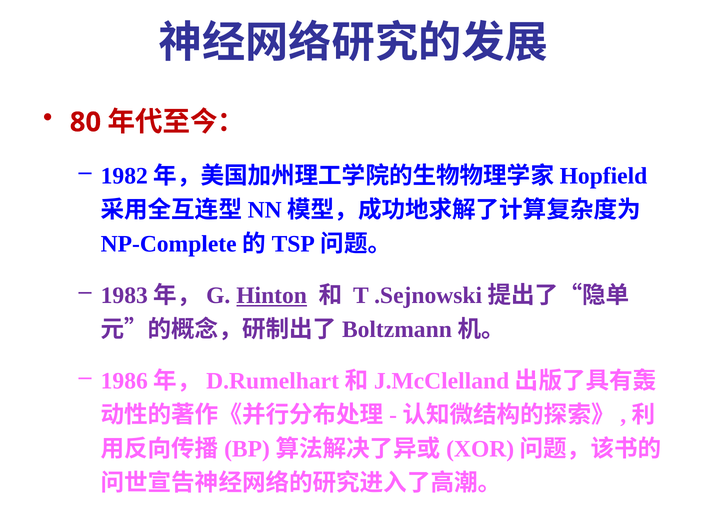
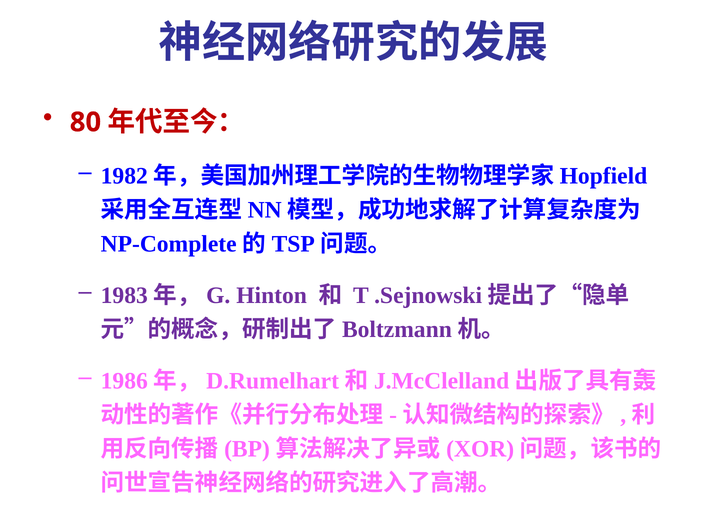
Hinton underline: present -> none (272, 295)
